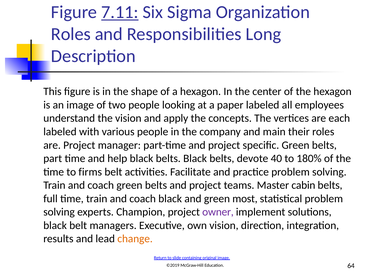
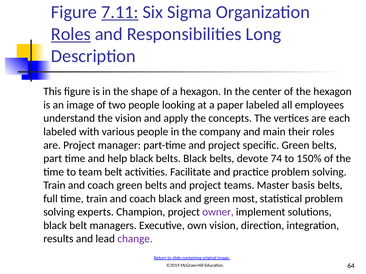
Roles underline: none -> present (71, 34)
40: 40 -> 74 (276, 159)
180%: 180% -> 150% (309, 159)
firms: firms -> team (90, 172)
cabin: cabin -> basis (303, 186)
change colour: orange -> purple (135, 239)
